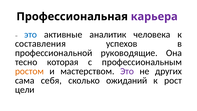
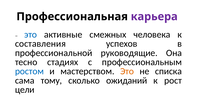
аналитик: аналитик -> смежных (108, 34)
которая: которая -> стадиях (63, 62)
ростом colour: orange -> blue (29, 71)
Это colour: purple -> orange (127, 71)
других: других -> списка (168, 71)
себя: себя -> тому (51, 80)
